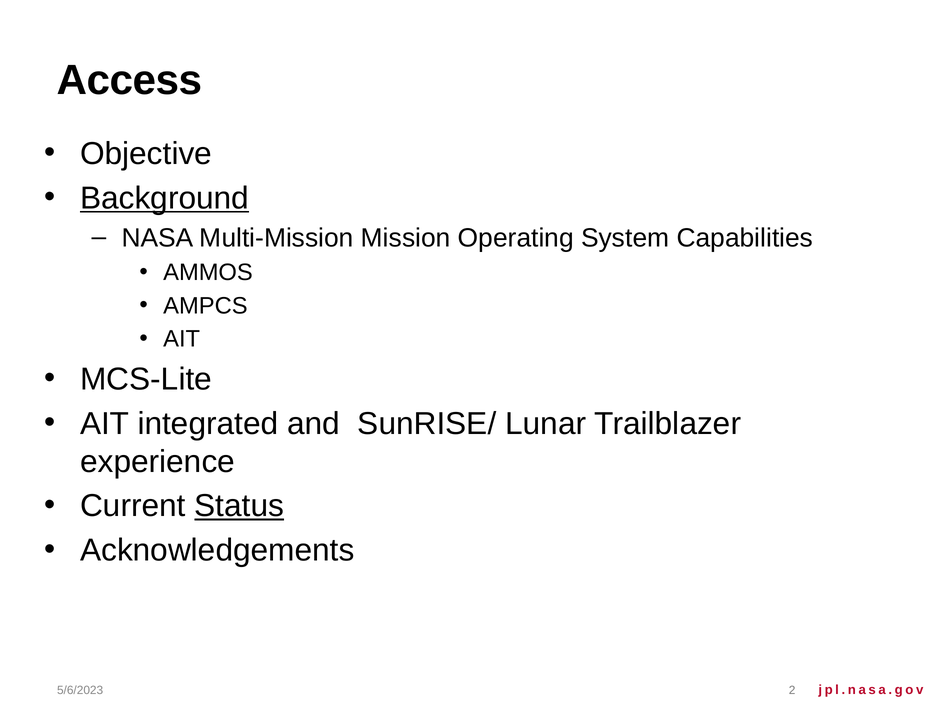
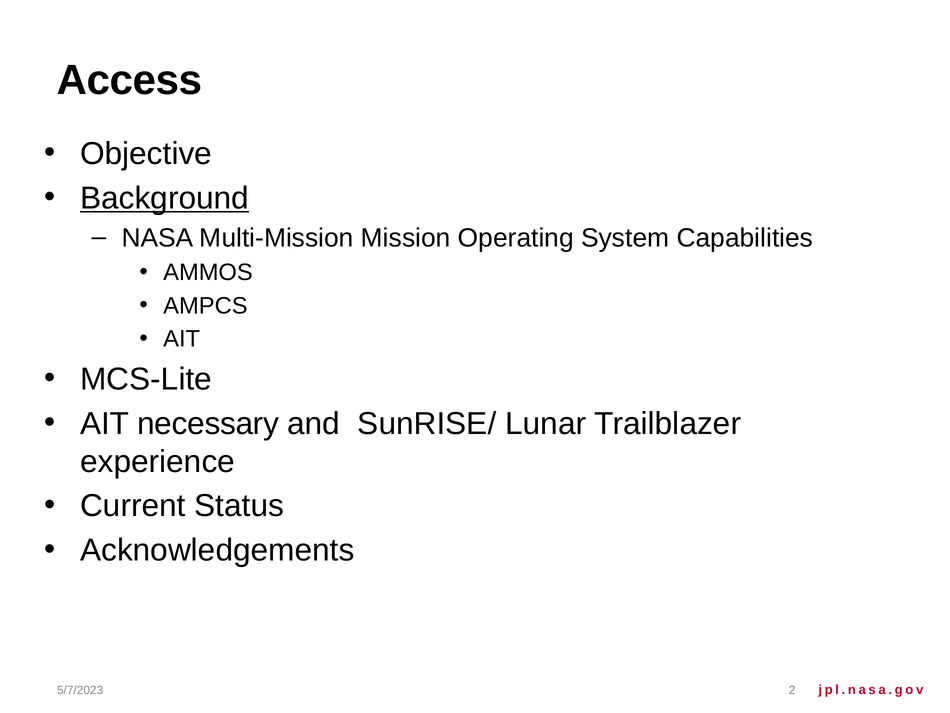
integrated: integrated -> necessary (208, 423)
Status underline: present -> none (239, 506)
5/6/2023: 5/6/2023 -> 5/7/2023 (80, 690)
